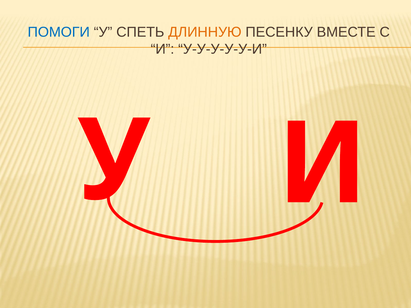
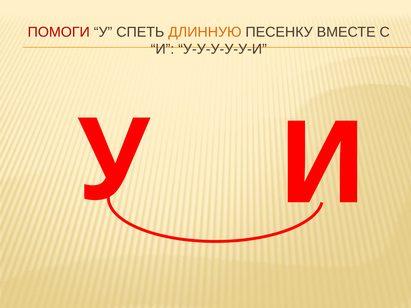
ПОМОГИ colour: blue -> red (59, 32)
